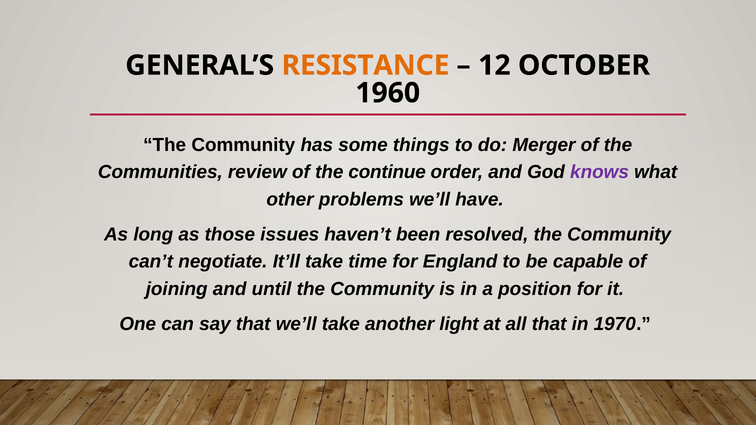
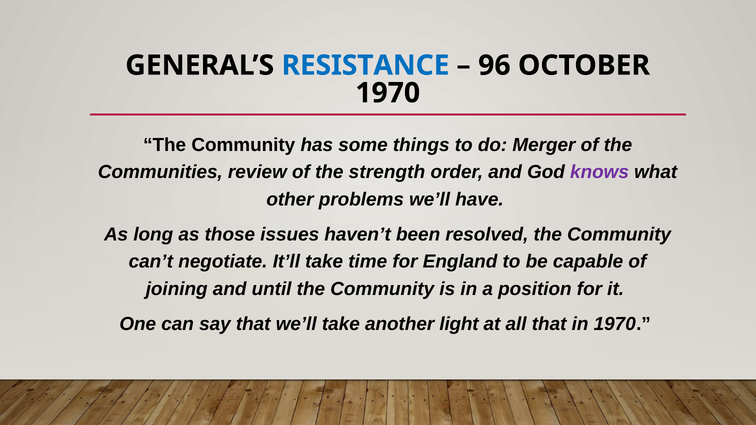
RESISTANCE colour: orange -> blue (365, 65)
12: 12 -> 96 (494, 65)
1960: 1960 -> 1970 (388, 93)
continue: continue -> strength (387, 172)
